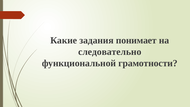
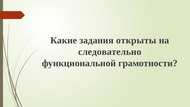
понимает: понимает -> открыты (136, 40)
